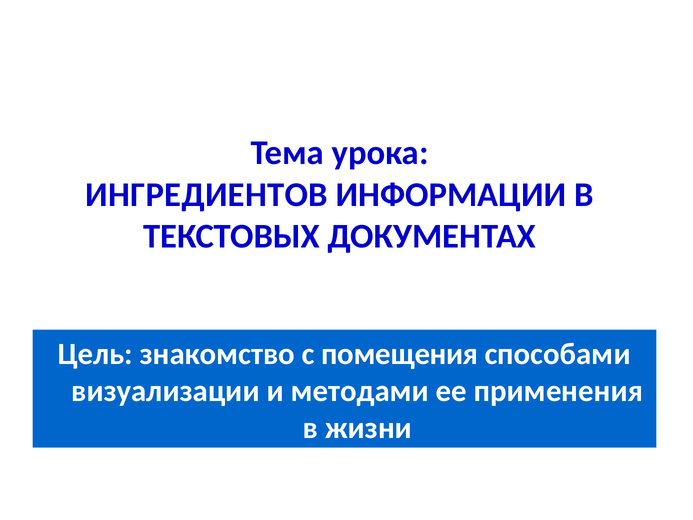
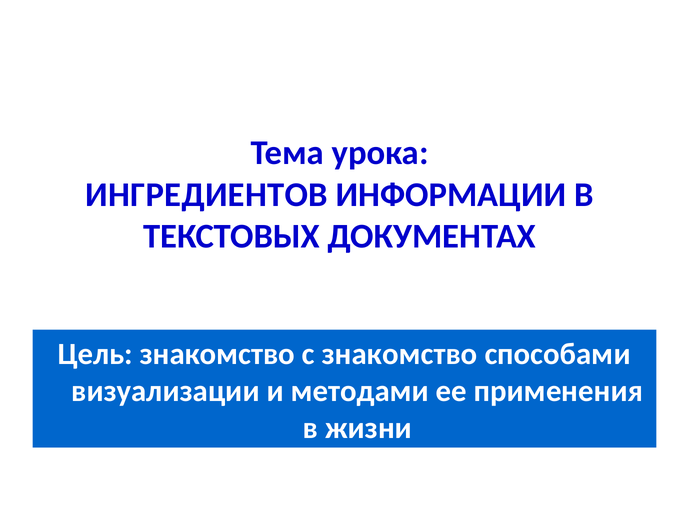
с помещения: помещения -> знакомство (400, 354)
